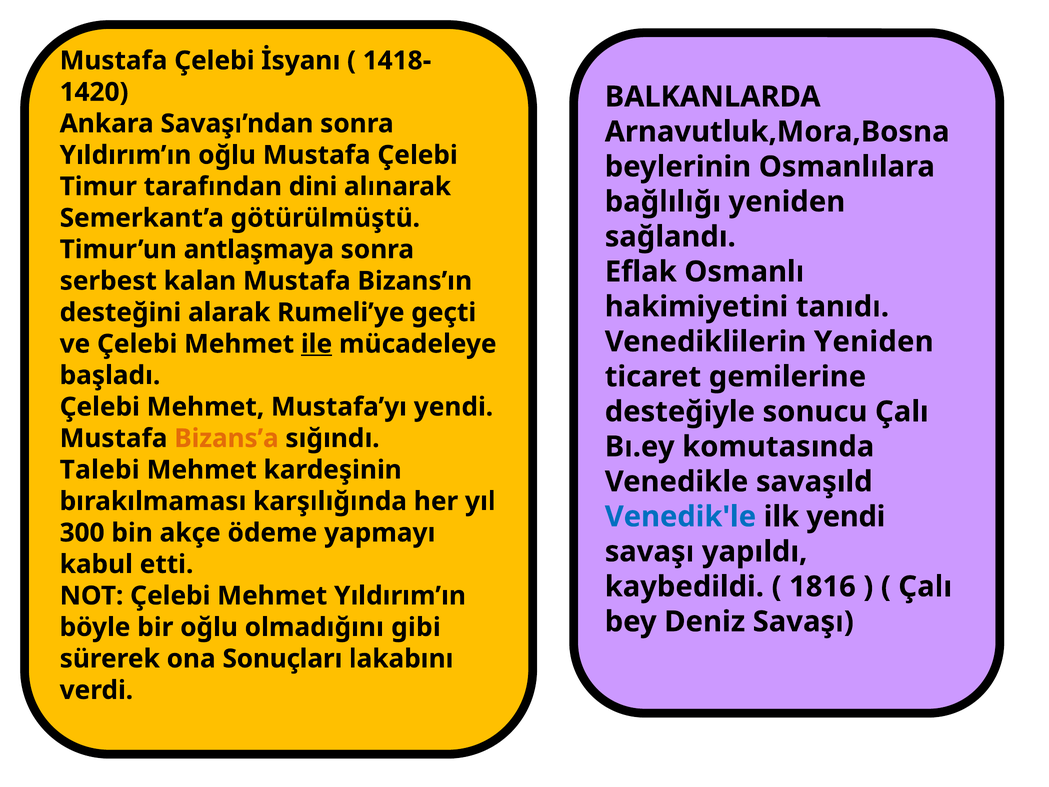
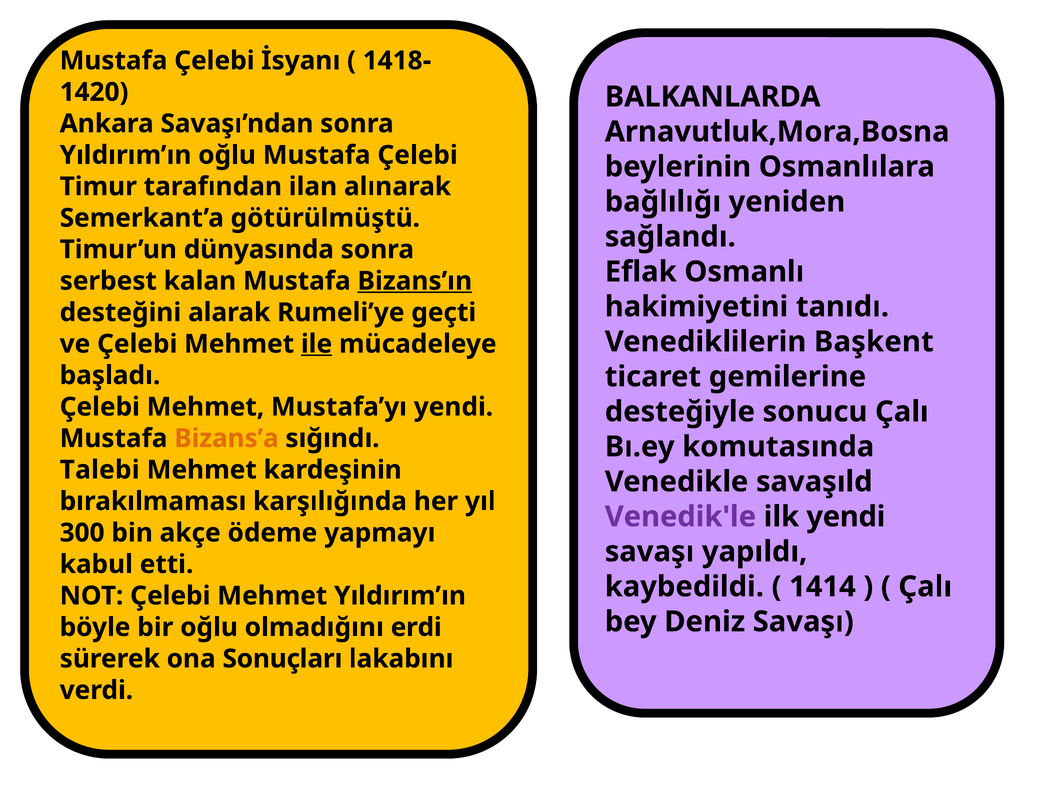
dini: dini -> ilan (313, 187)
antlaşmaya: antlaşmaya -> dünyasında (259, 249)
Bizans’ın underline: none -> present (415, 281)
Venediklilerin Yeniden: Yeniden -> Başkent (874, 342)
Venedik'le colour: blue -> purple (680, 517)
1816: 1816 -> 1414 (822, 586)
gibi: gibi -> erdi (416, 627)
